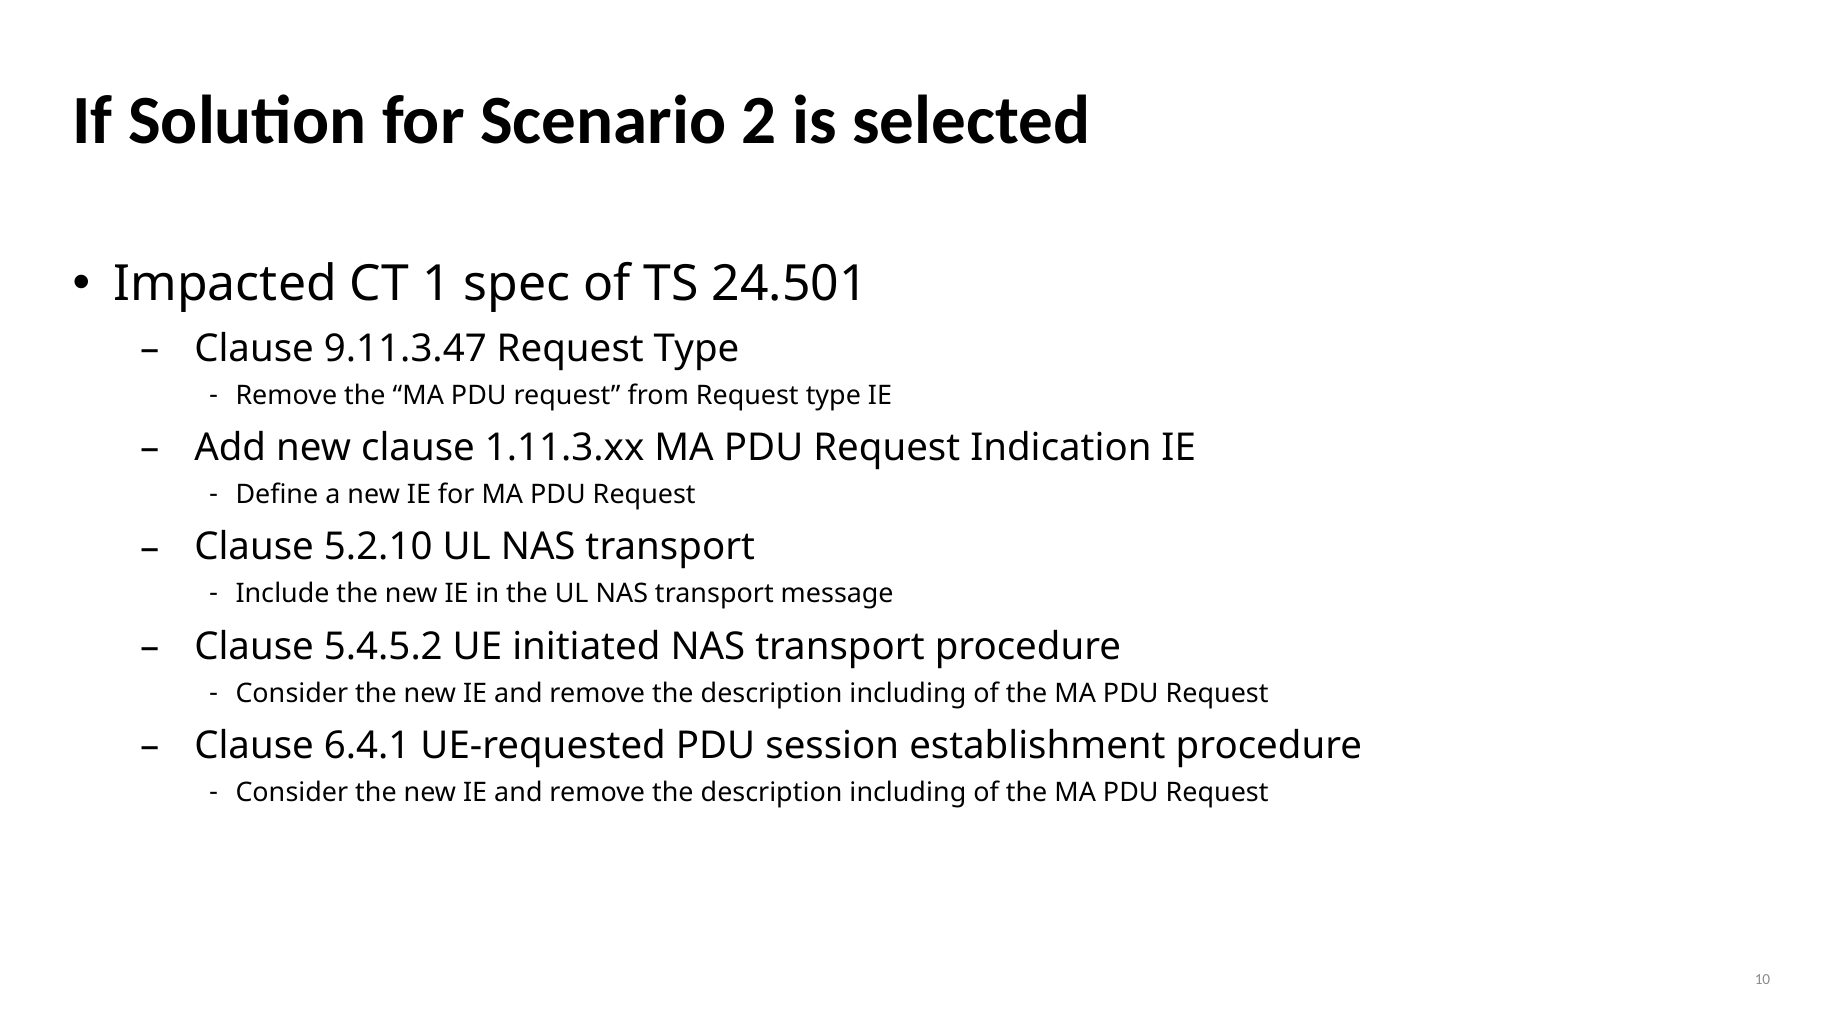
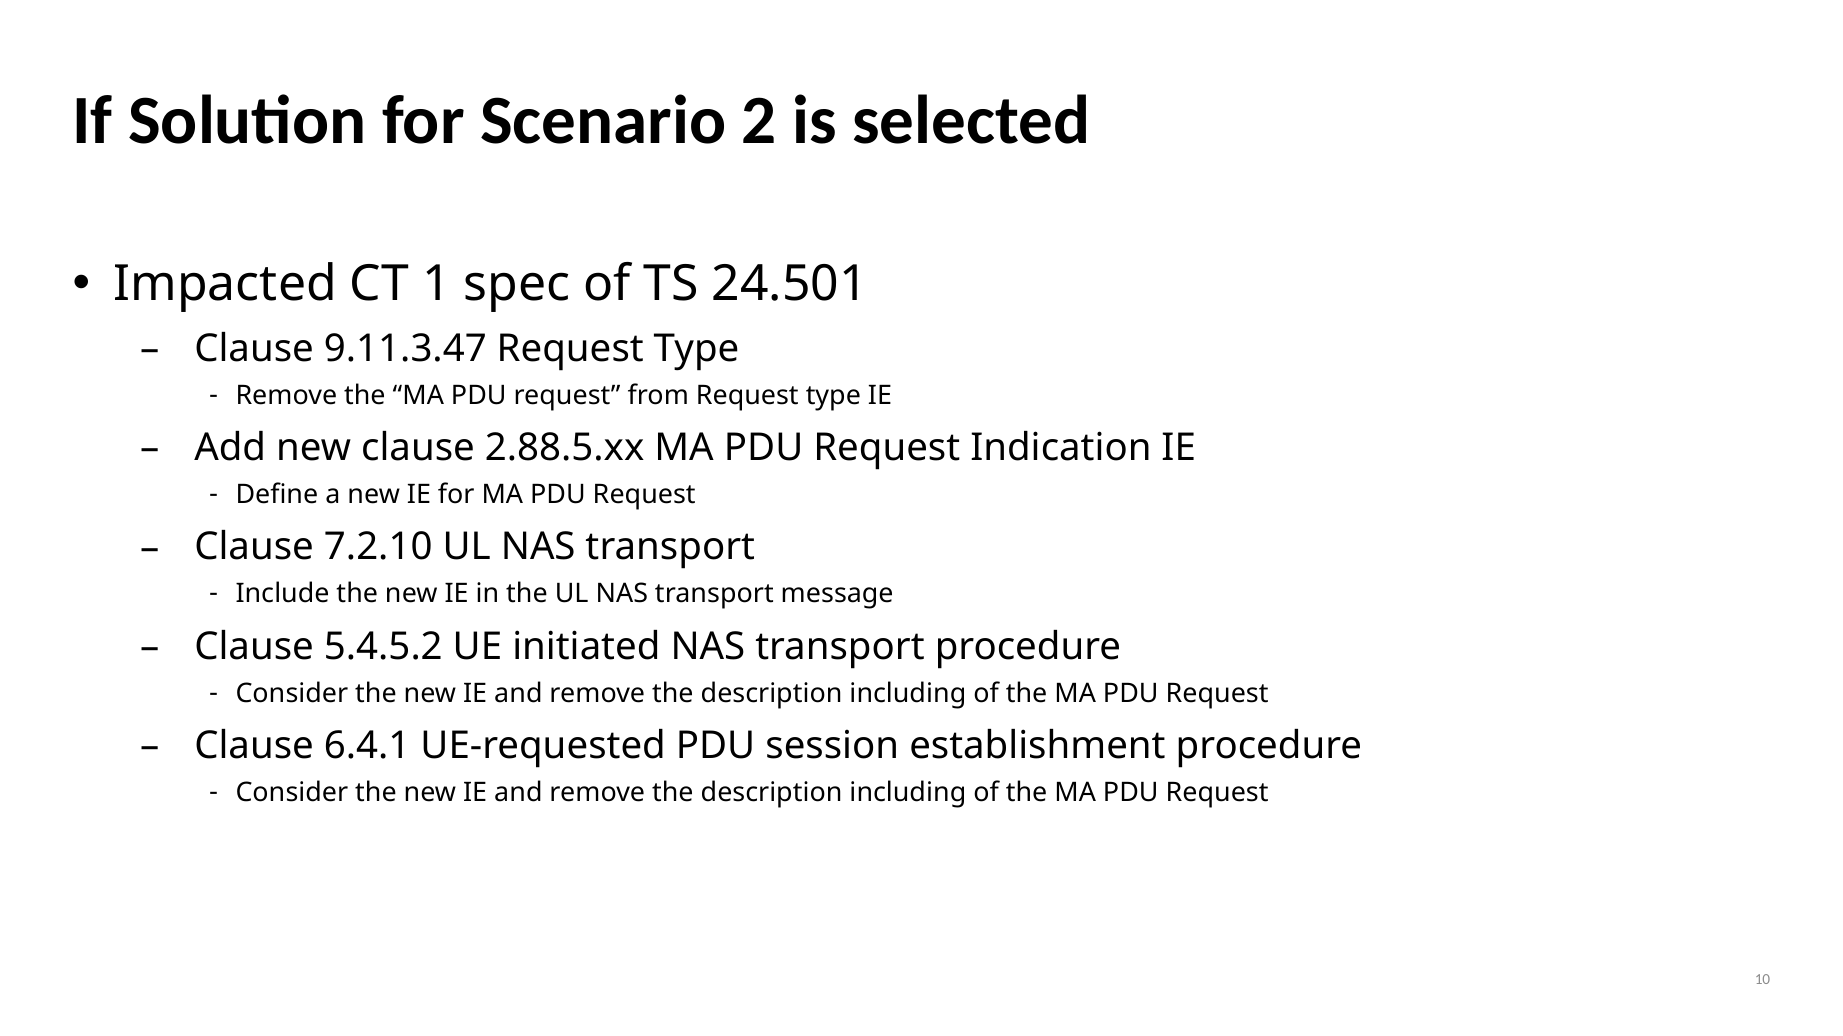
1.11.3.xx: 1.11.3.xx -> 2.88.5.xx (565, 448)
5.2.10: 5.2.10 -> 7.2.10 (378, 547)
